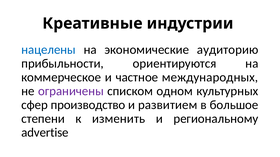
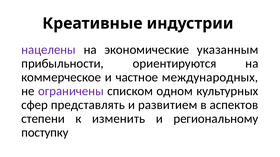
нацелены colour: blue -> purple (49, 50)
аудиторию: аудиторию -> указанным (228, 50)
производство: производство -> представлять (88, 105)
большое: большое -> аспектов (234, 105)
advertise: advertise -> поступку (45, 133)
